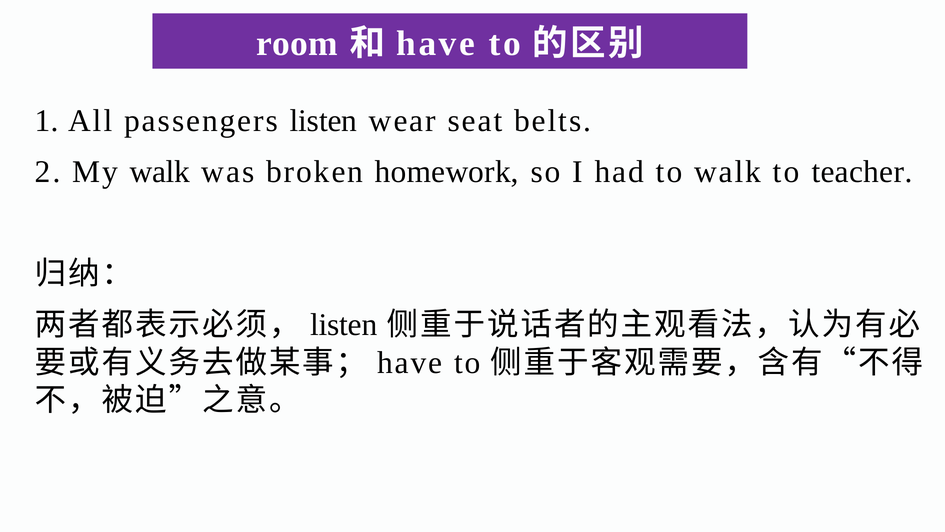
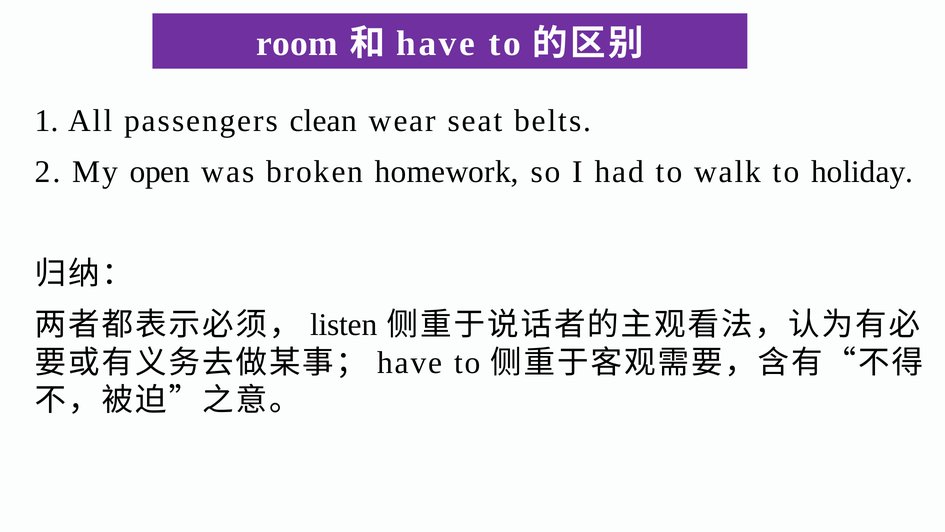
passengers listen: listen -> clean (323, 121)
My walk: walk -> open (160, 172)
teacher: teacher -> holiday (862, 172)
